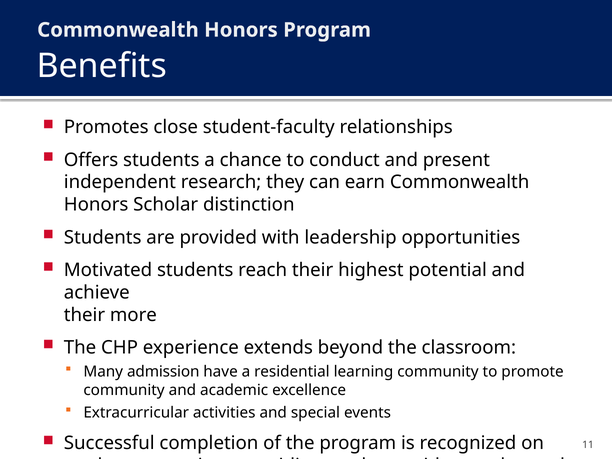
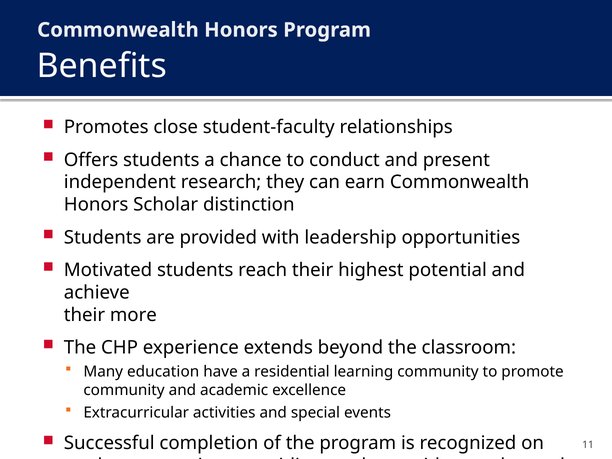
admission: admission -> education (163, 372)
